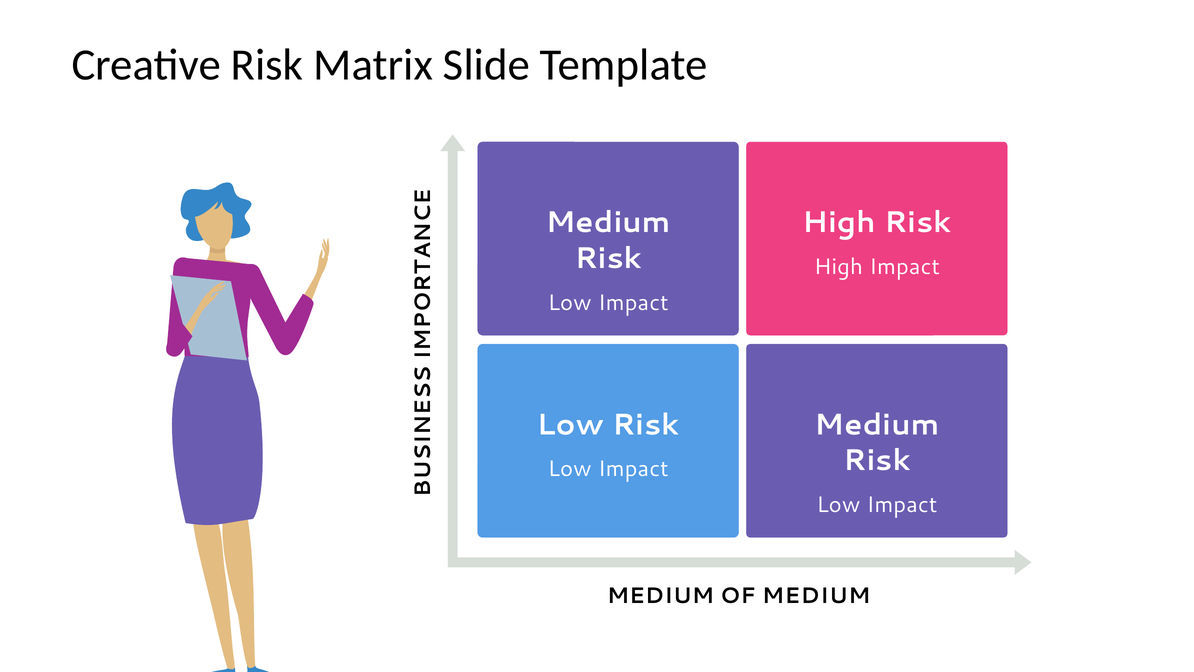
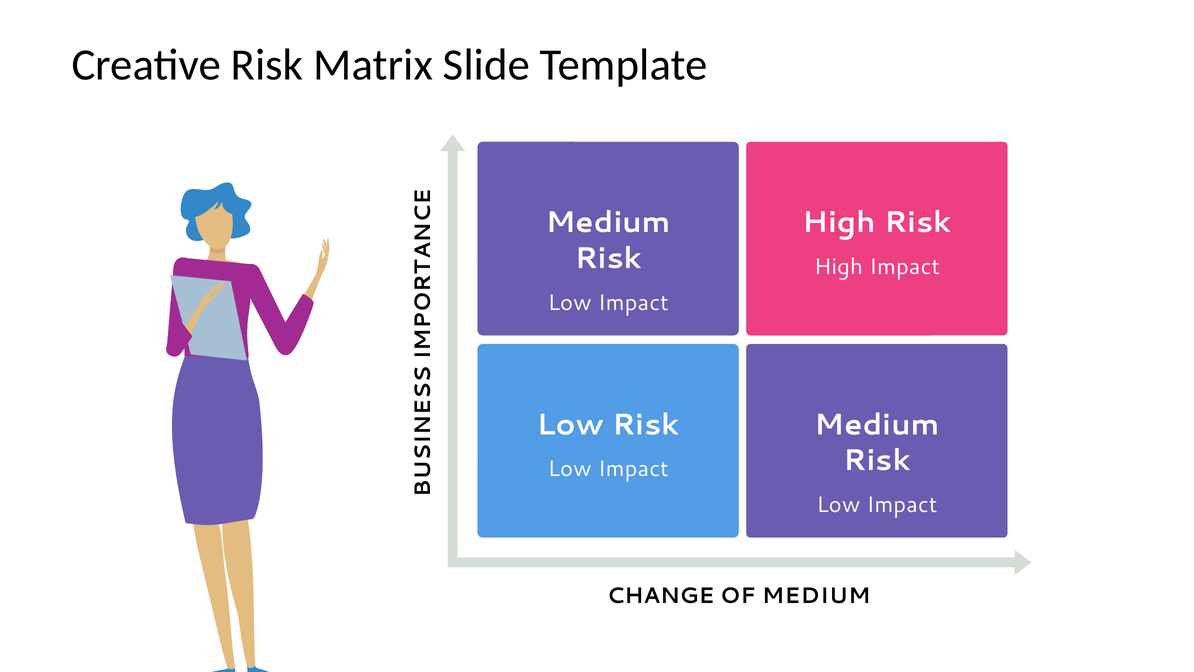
MEDIUM: MEDIUM -> CHANGE (661, 596)
